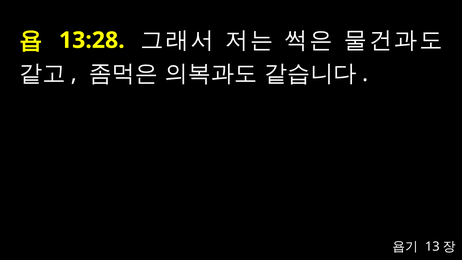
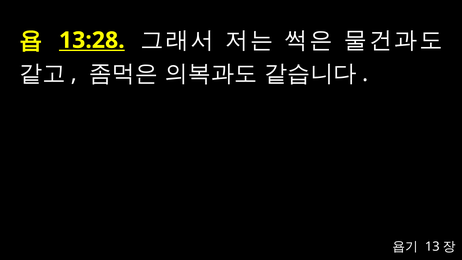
13:28 underline: none -> present (92, 40)
